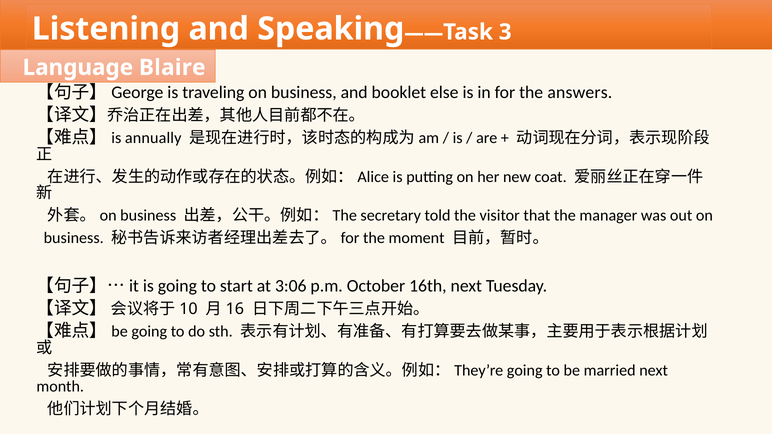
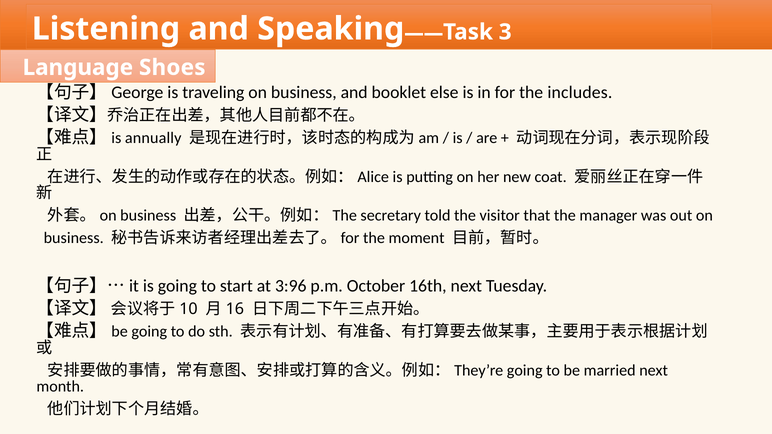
Blaire: Blaire -> Shoes (172, 68)
answers: answers -> includes (580, 92)
3:06: 3:06 -> 3:96 (291, 286)
